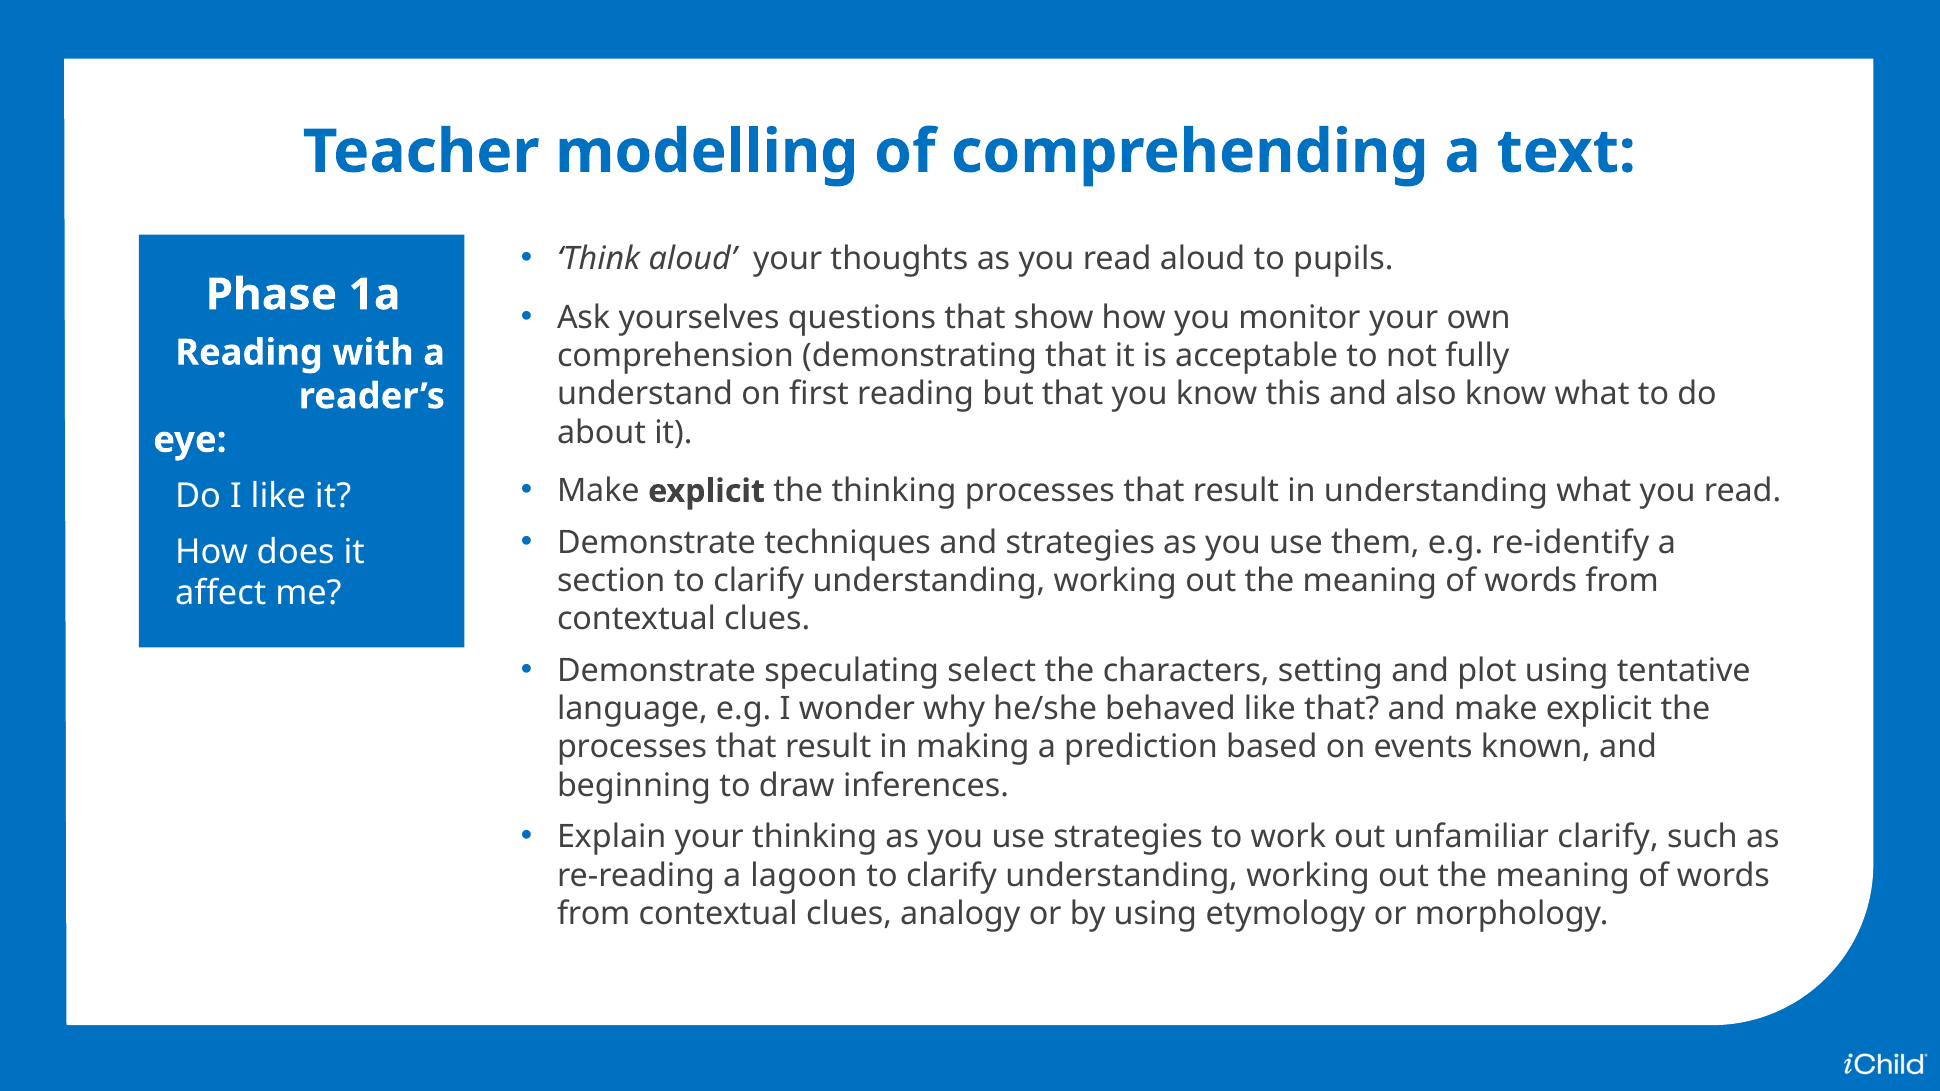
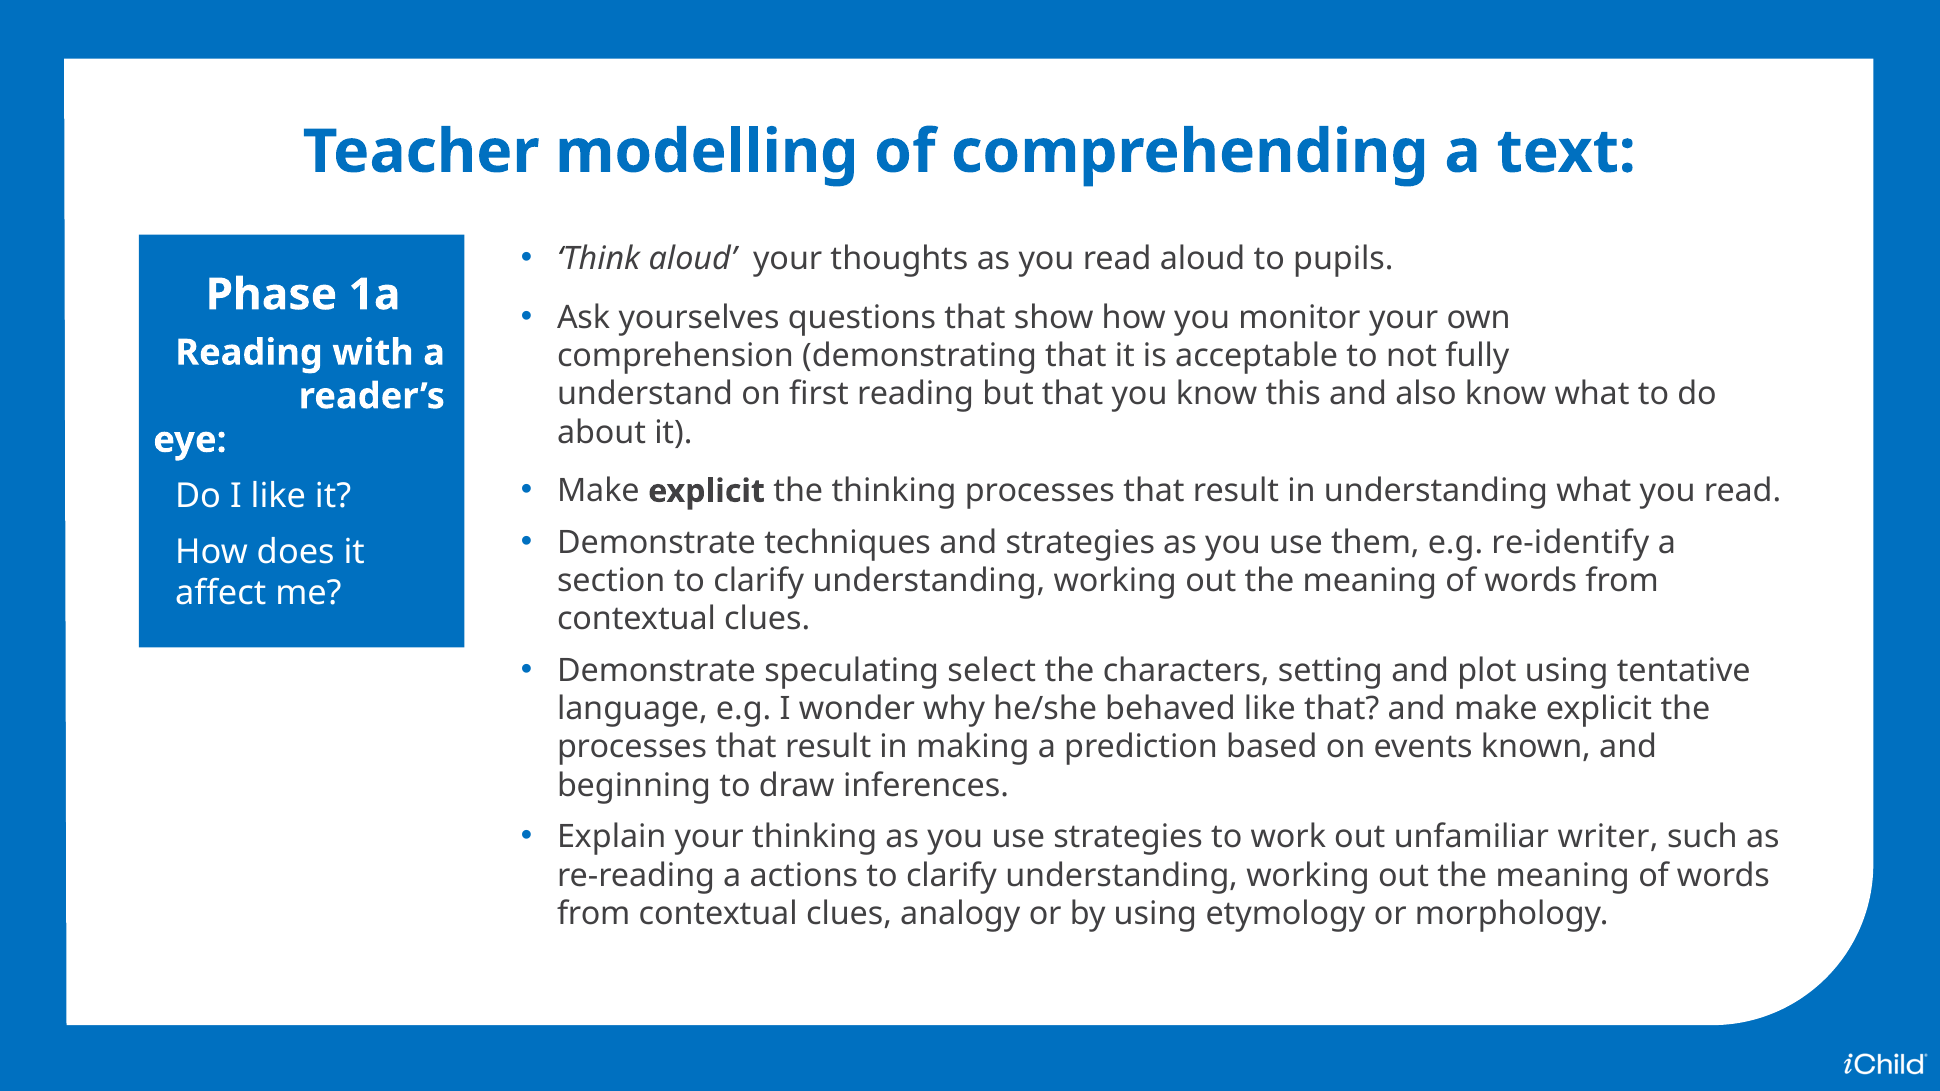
unfamiliar clarify: clarify -> writer (1608, 837)
lagoon: lagoon -> actions (804, 876)
